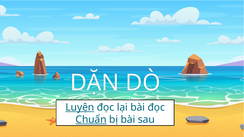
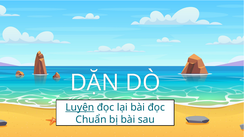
Chuẩn underline: present -> none (91, 120)
